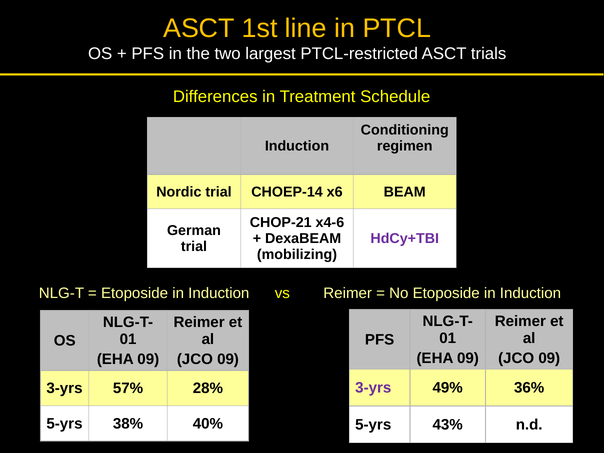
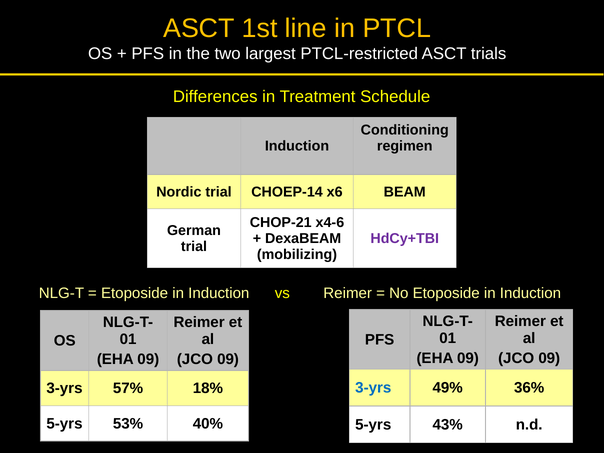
3-yrs colour: purple -> blue (373, 388)
28%: 28% -> 18% (208, 388)
38%: 38% -> 53% (128, 424)
